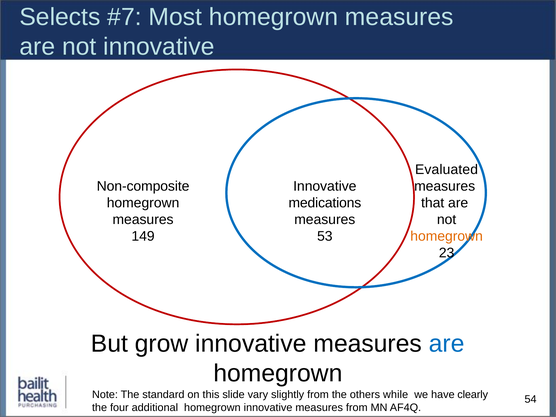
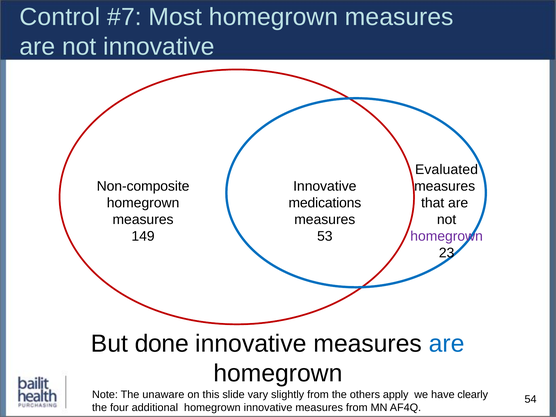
Selects: Selects -> Control (60, 17)
homegrown colour: orange -> purple (447, 236)
grow: grow -> done (162, 344)
standard: standard -> unaware (163, 395)
while: while -> apply (396, 395)
